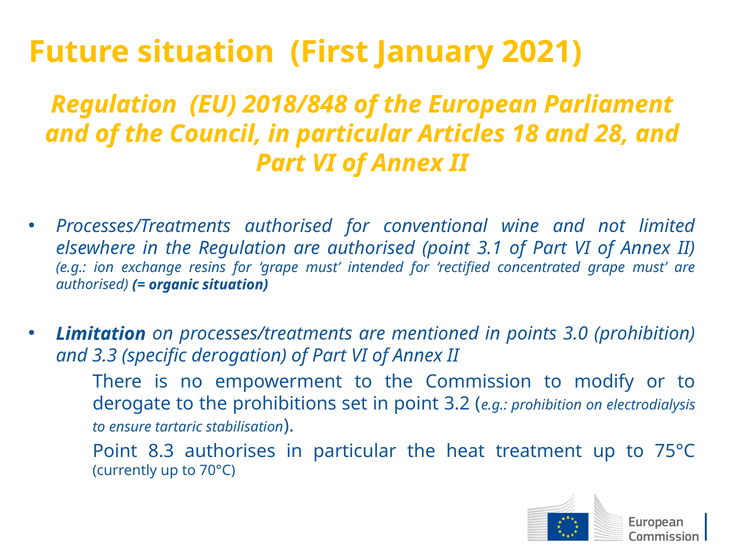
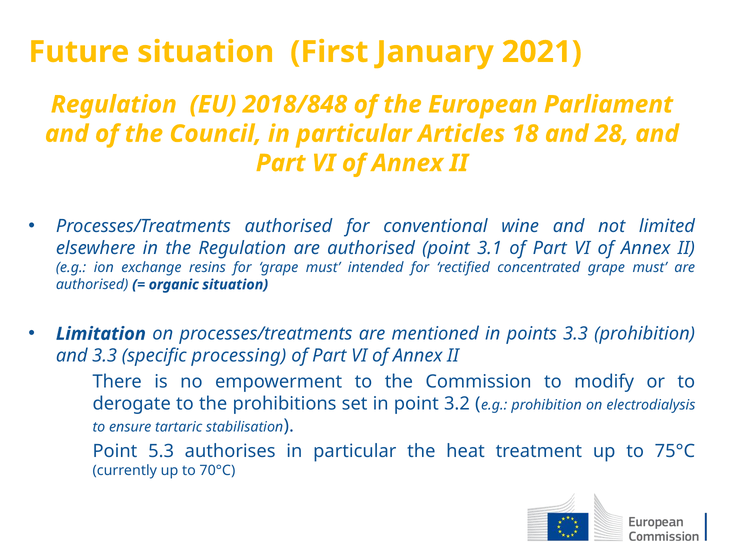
points 3.0: 3.0 -> 3.3 (576, 334)
derogation: derogation -> processing (239, 356)
8.3: 8.3 -> 5.3 (161, 451)
